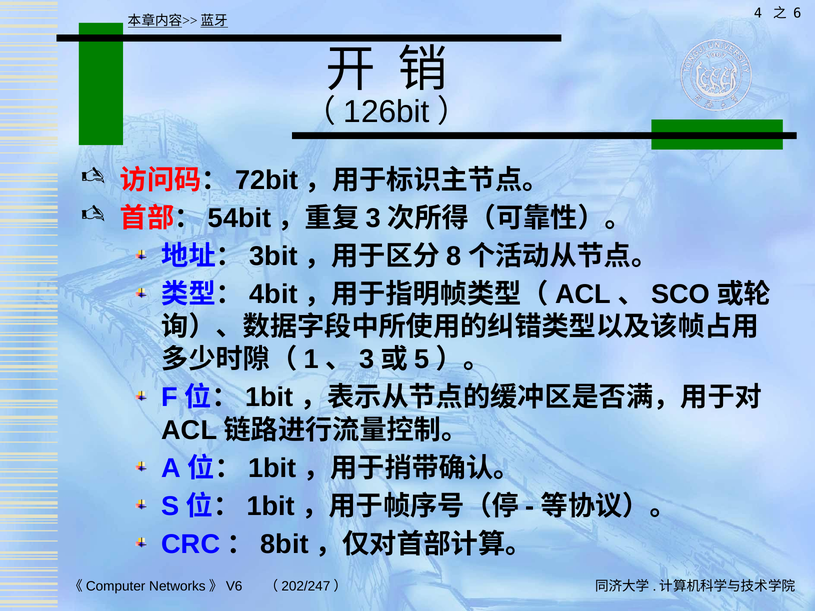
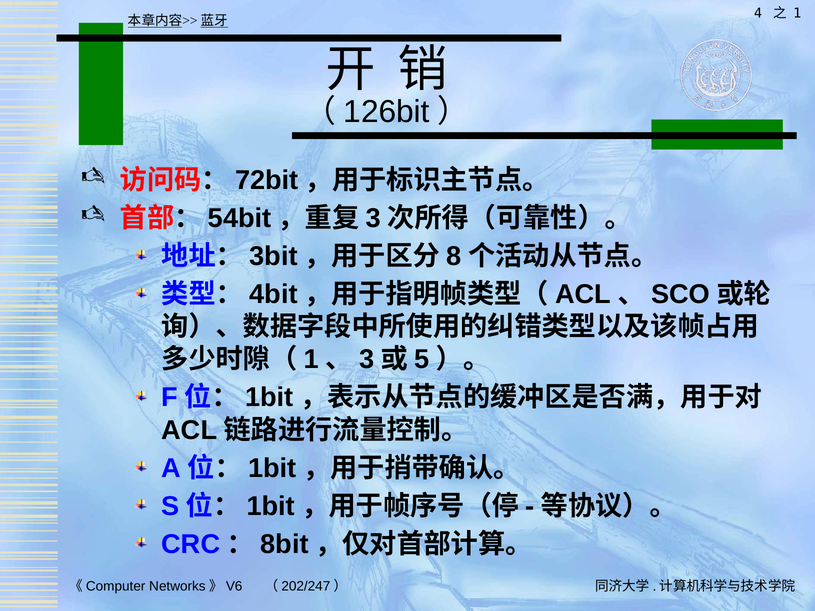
6: 6 -> 1 (797, 13)
